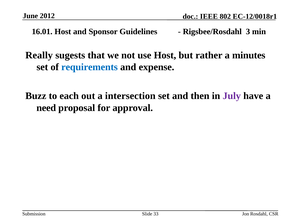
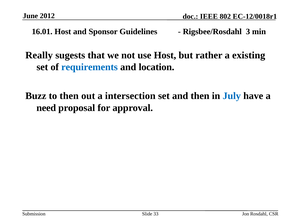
minutes: minutes -> existing (249, 55)
expense: expense -> location (157, 67)
to each: each -> then (69, 96)
July colour: purple -> blue (232, 96)
